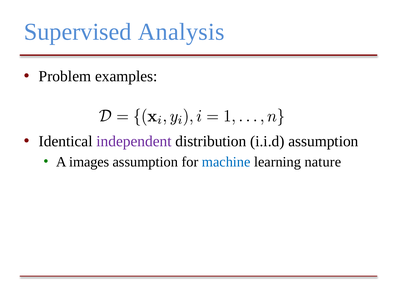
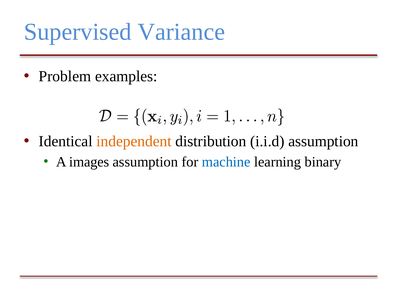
Analysis: Analysis -> Variance (181, 32)
independent colour: purple -> orange (134, 141)
nature: nature -> binary (323, 162)
